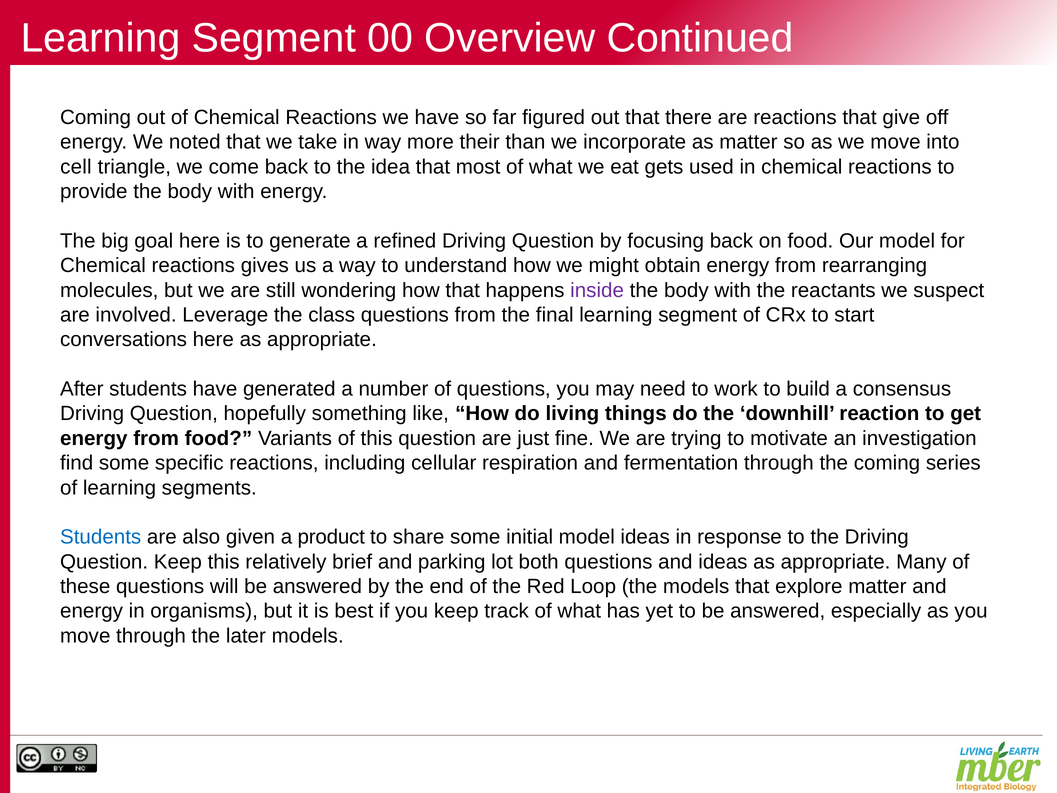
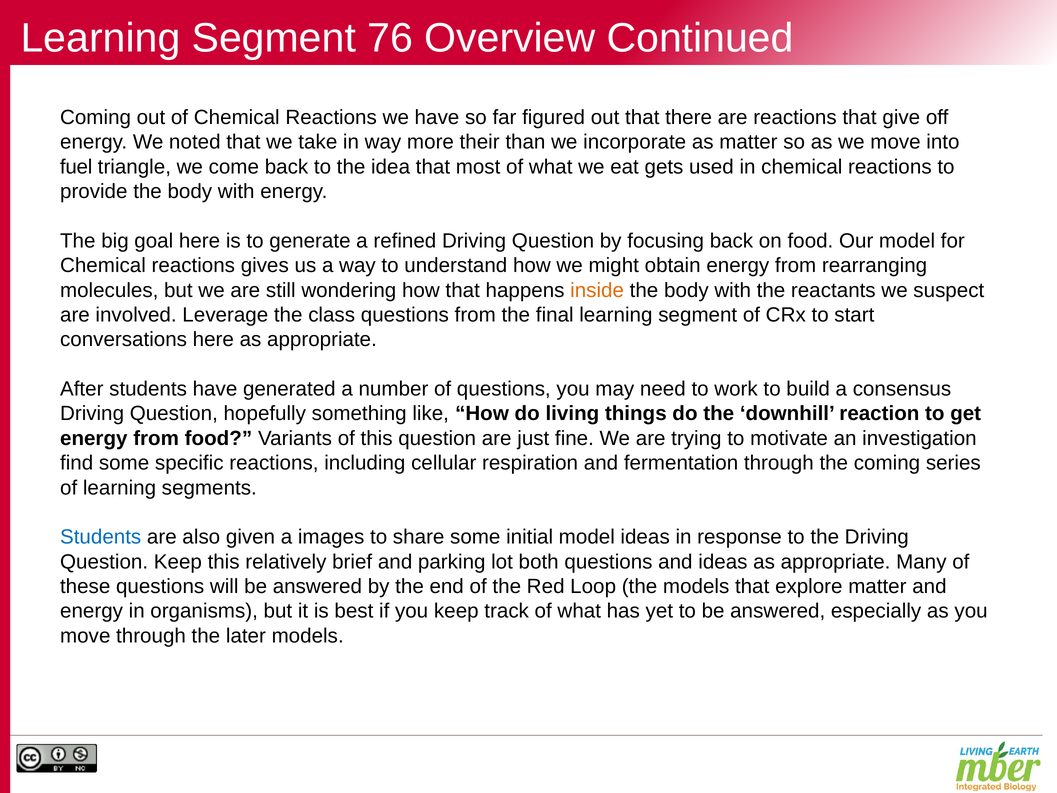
00: 00 -> 76 (390, 38)
cell: cell -> fuel (76, 167)
inside colour: purple -> orange (597, 290)
product: product -> images (331, 537)
